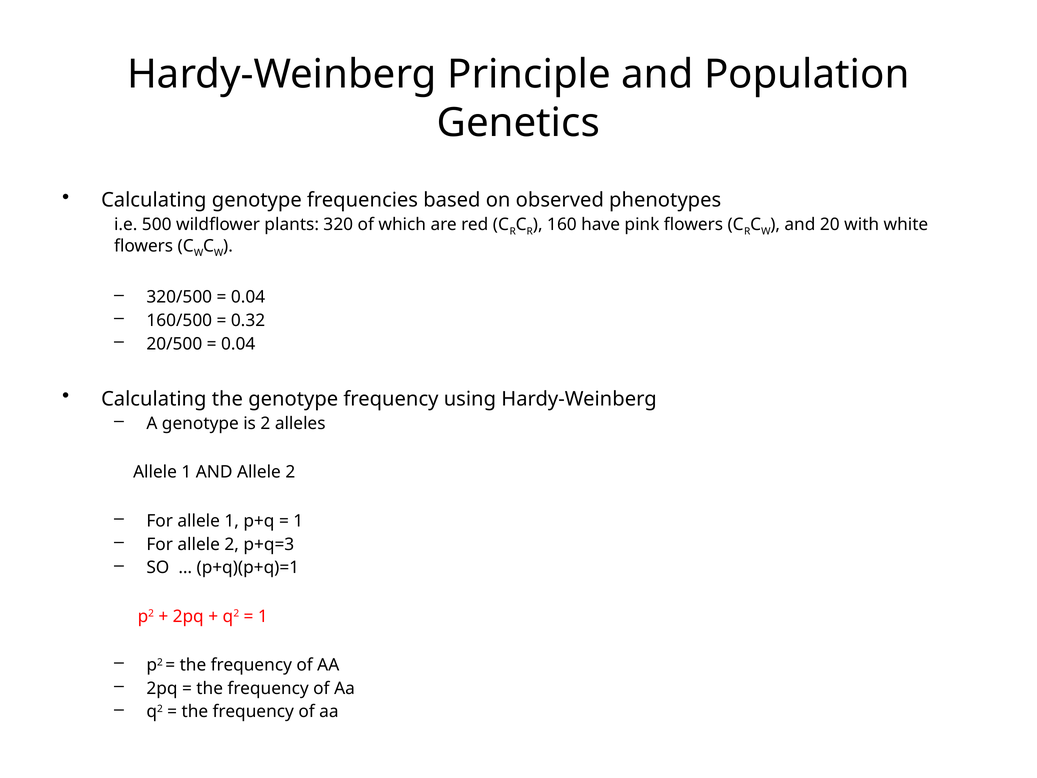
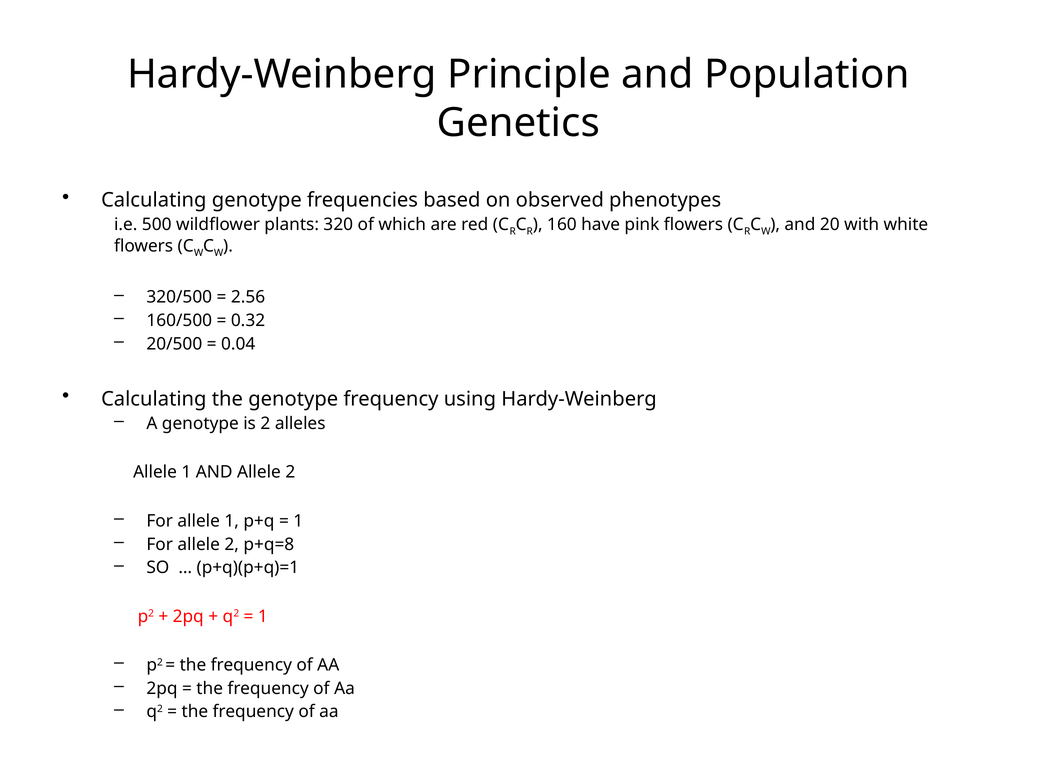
0.04: 0.04 -> 2.56 (248, 297)
p+q=3: p+q=3 -> p+q=8 (269, 544)
